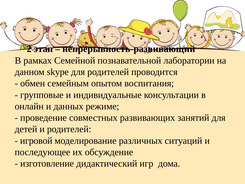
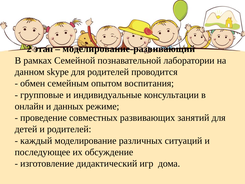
непрерывность-развивающий: непрерывность-развивающий -> моделирование-развивающий (129, 49)
игровой: игровой -> каждый (36, 140)
